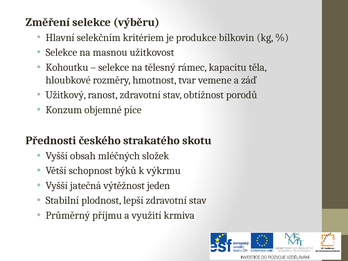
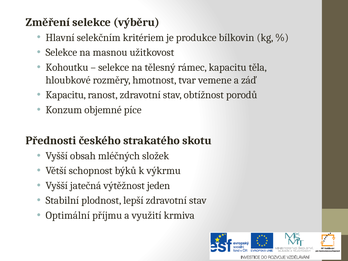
Užitkový: Užitkový -> Kapacitu (66, 95)
Průměrný: Průměrný -> Optimální (68, 215)
